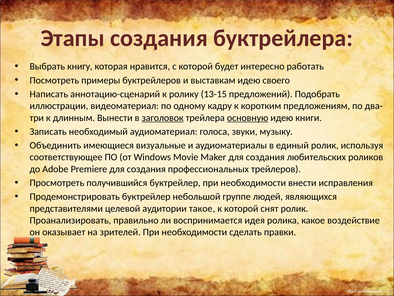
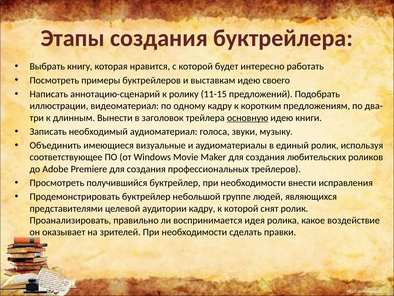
13-15: 13-15 -> 11-15 (214, 94)
заголовок underline: present -> none (163, 118)
аудитории такое: такое -> кадру (202, 208)
